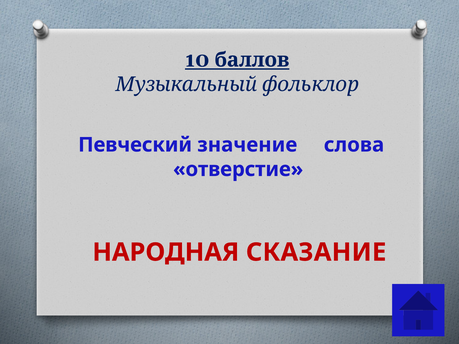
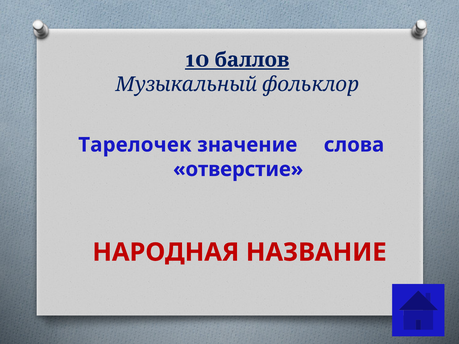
Певческий: Певческий -> Тарелочек (135, 145)
СКАЗАНИЕ: СКАЗАНИЕ -> НАЗВАНИЕ (316, 252)
